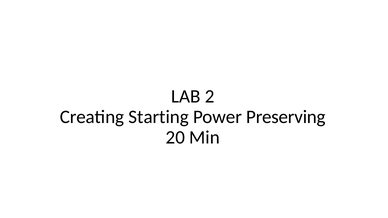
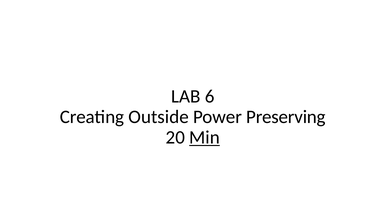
2: 2 -> 6 (210, 96)
Starting: Starting -> Outside (159, 117)
Min underline: none -> present (205, 138)
